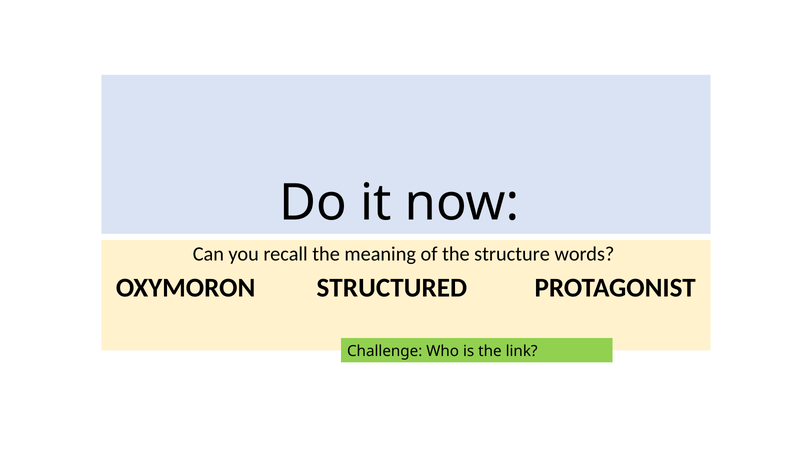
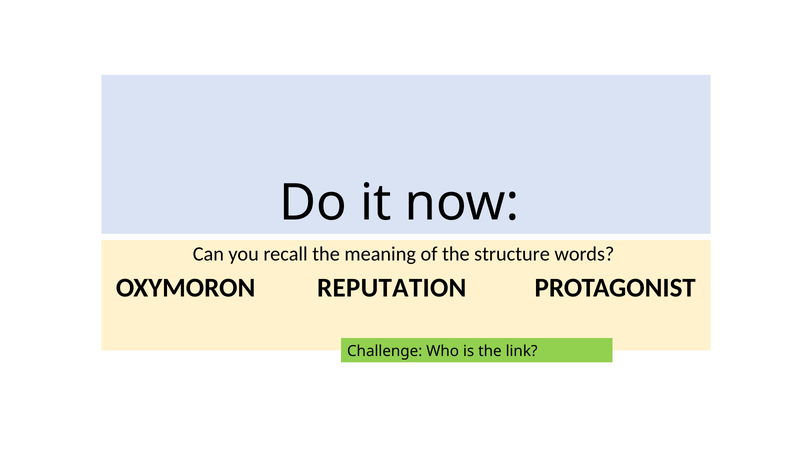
STRUCTURED: STRUCTURED -> REPUTATION (392, 288)
